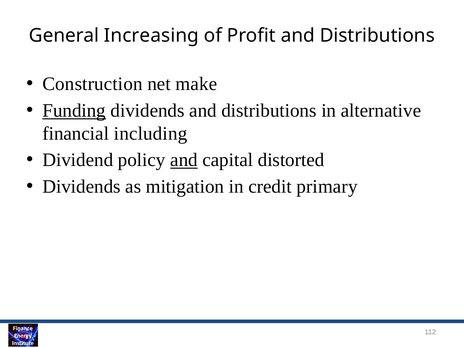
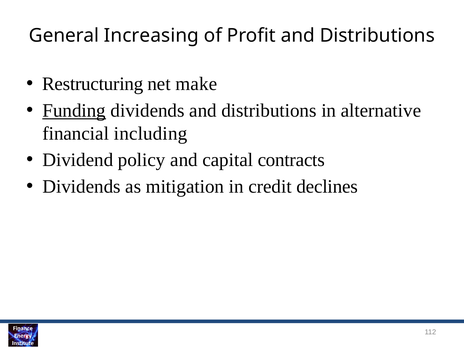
Construction: Construction -> Restructuring (93, 84)
and underline: present -> none (184, 160)
distorted: distorted -> contracts (291, 160)
primary: primary -> declines (327, 187)
